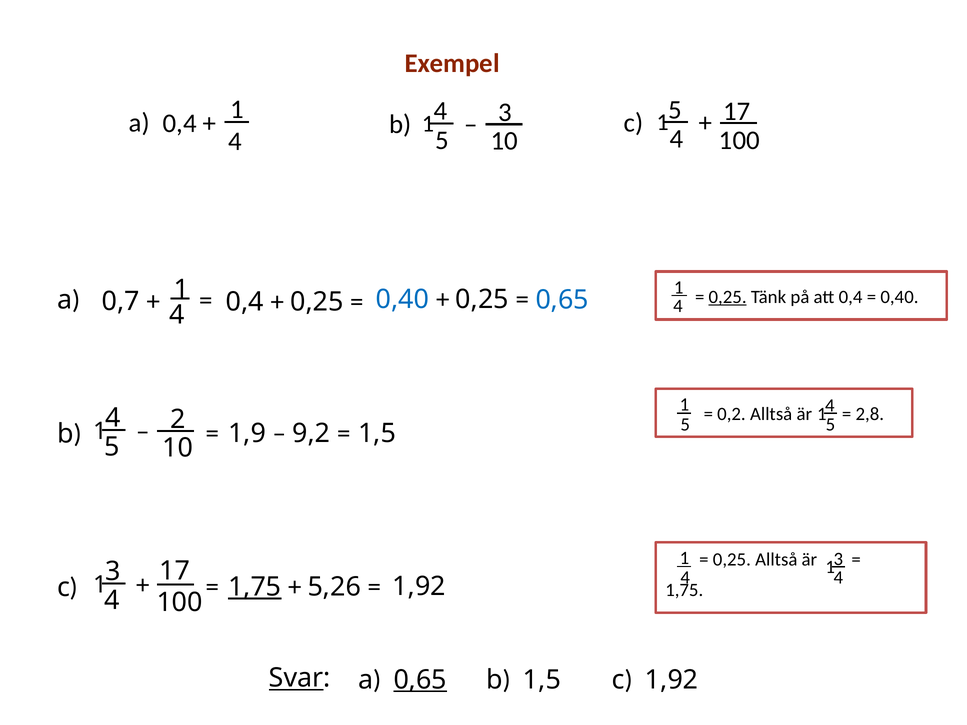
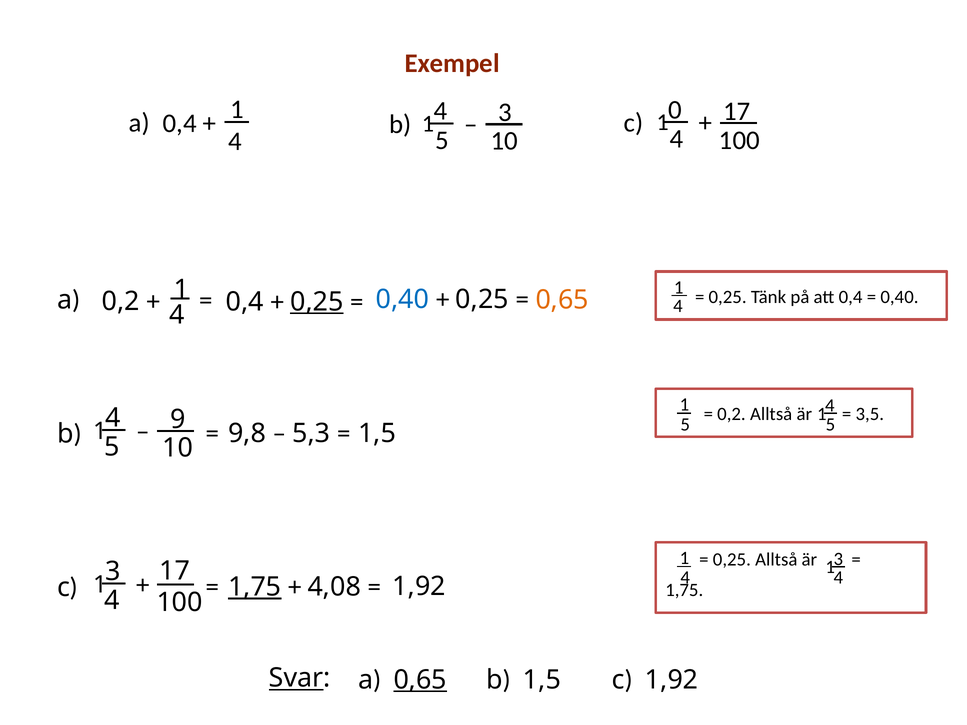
c 5: 5 -> 0 (675, 110)
0,25 underline: none -> present (317, 302)
0,65 colour: blue -> orange (562, 300)
0,25 underline: present -> none (728, 297)
0,7: 0,7 -> 0,2 (121, 301)
2,8: 2,8 -> 3,5 (870, 414)
2: 2 -> 9 (178, 419)
1,9: 1,9 -> 9,8 (247, 434)
9,2: 9,2 -> 5,3 (311, 434)
5,26: 5,26 -> 4,08 (334, 587)
